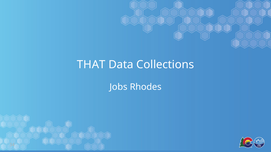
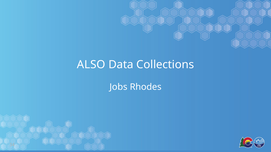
THAT: THAT -> ALSO (91, 65)
